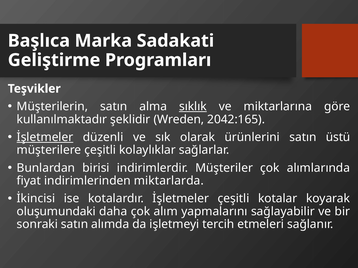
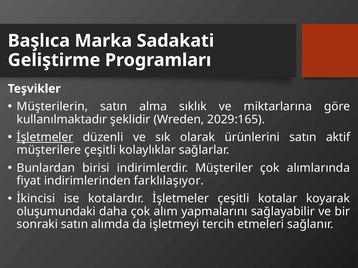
sıklık underline: present -> none (193, 107)
2042:165: 2042:165 -> 2029:165 (236, 120)
üstü: üstü -> aktif (338, 137)
miktarlarda: miktarlarda -> farklılaşıyor (169, 181)
